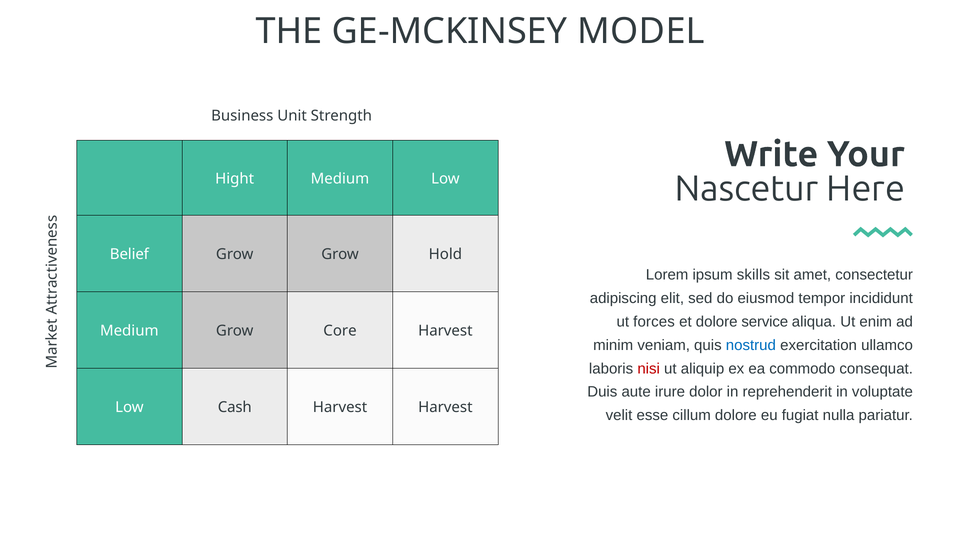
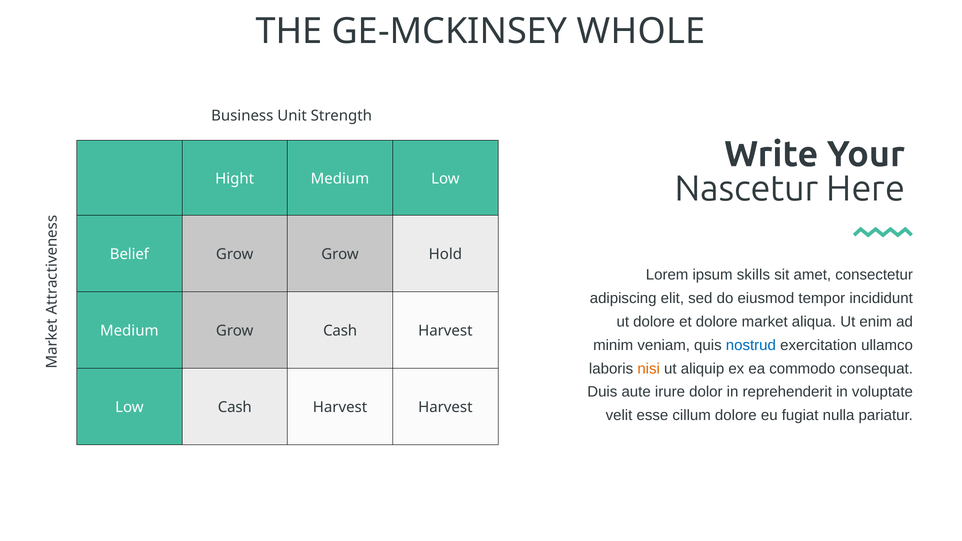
MODEL: MODEL -> WHOLE (641, 31)
ut forces: forces -> dolore (654, 322)
service: service -> market (765, 322)
Grow Core: Core -> Cash (340, 331)
nisi colour: red -> orange (649, 369)
